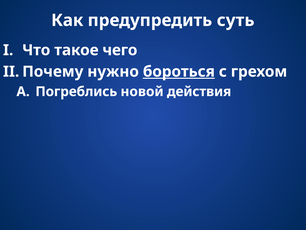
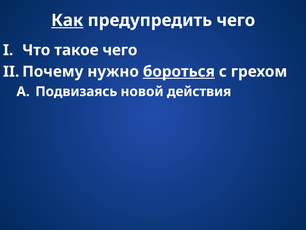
Как underline: none -> present (67, 20)
предупредить суть: суть -> чего (236, 20)
Погреблись: Погреблись -> Подвизаясь (76, 91)
